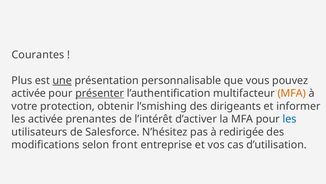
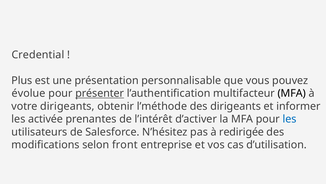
Courantes: Courantes -> Credential (38, 55)
une underline: present -> none (62, 80)
activée: activée -> évolue (29, 93)
MFA colour: orange -> black (292, 93)
votre protection: protection -> dirigeants (67, 106)
l’smishing: l’smishing -> l’méthode (162, 106)
